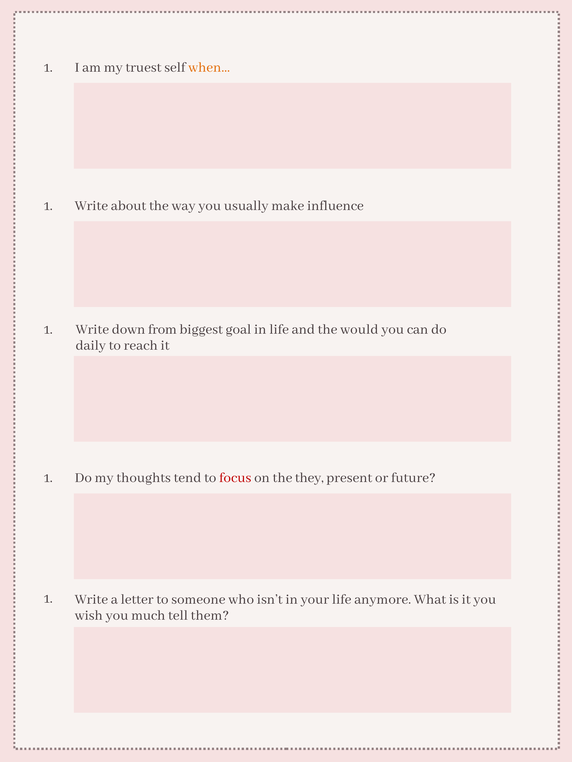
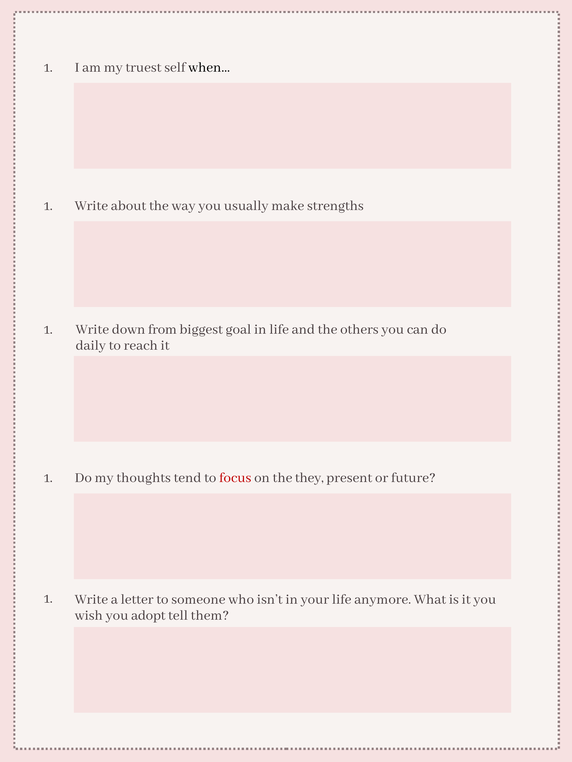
when… colour: orange -> black (209, 67)
influence: influence -> strengths (335, 205)
would: would -> others (359, 329)
much: much -> adopt (148, 616)
